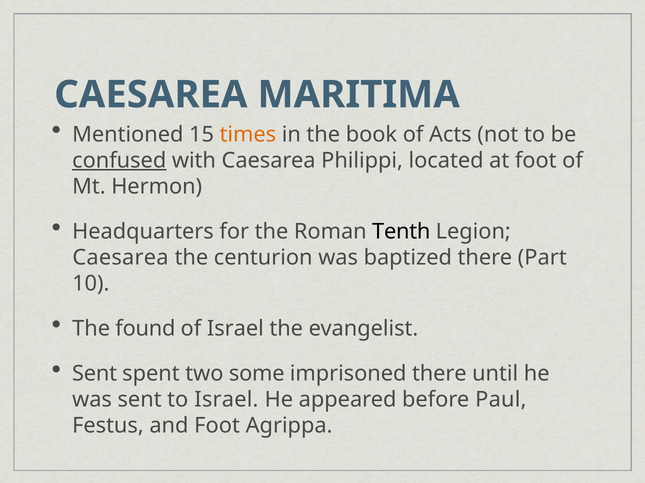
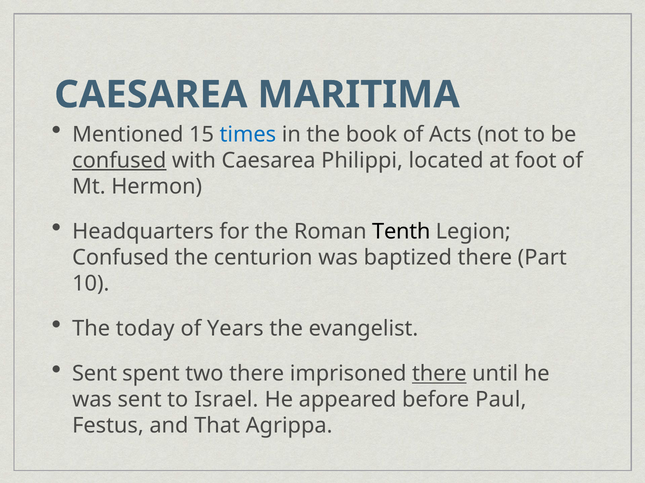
times colour: orange -> blue (248, 135)
Caesarea: Caesarea -> Confused (121, 258)
found: found -> today (145, 329)
of Israel: Israel -> Years (235, 329)
two some: some -> there (257, 374)
there underline: none -> present (439, 374)
and Foot: Foot -> That (217, 426)
